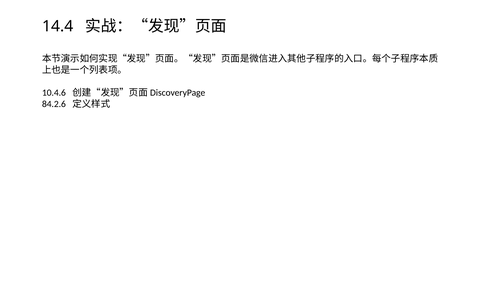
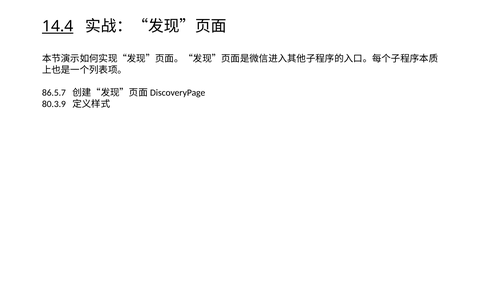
14.4 underline: none -> present (58, 26)
10.4.6: 10.4.6 -> 86.5.7 (54, 93)
84.2.6: 84.2.6 -> 80.3.9 (54, 104)
